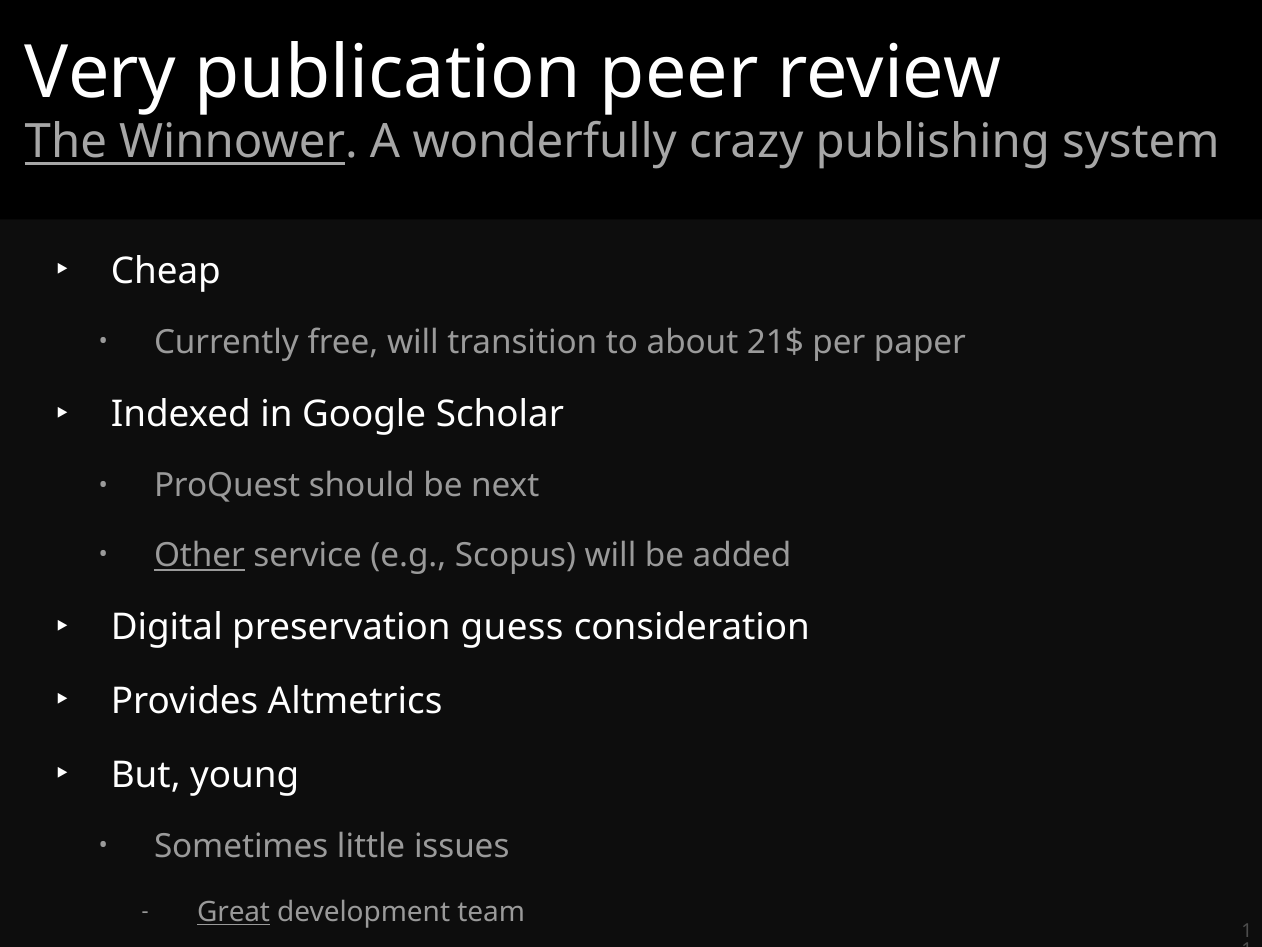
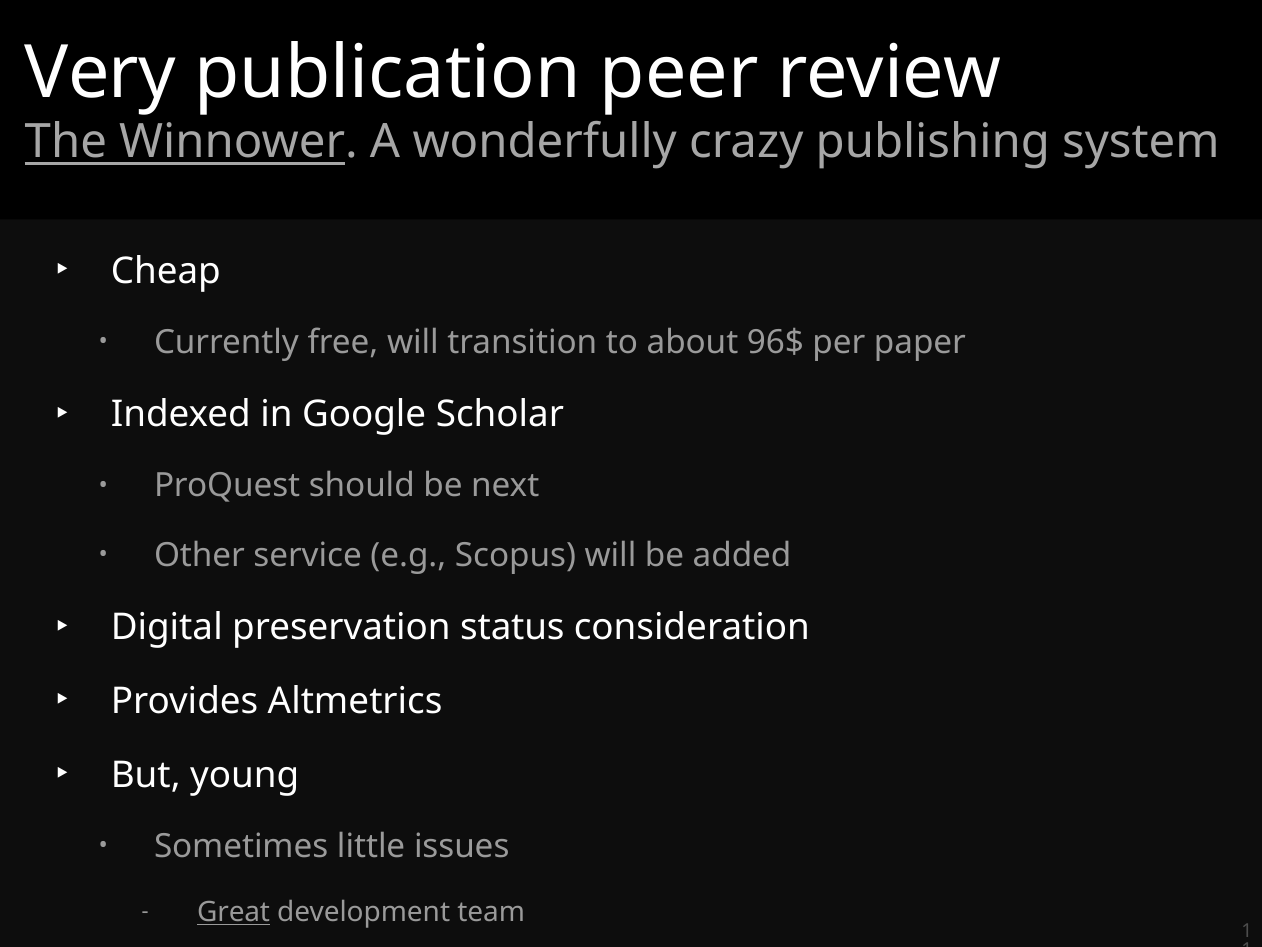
21$: 21$ -> 96$ (775, 342)
Other underline: present -> none (199, 555)
guess: guess -> status (512, 627)
